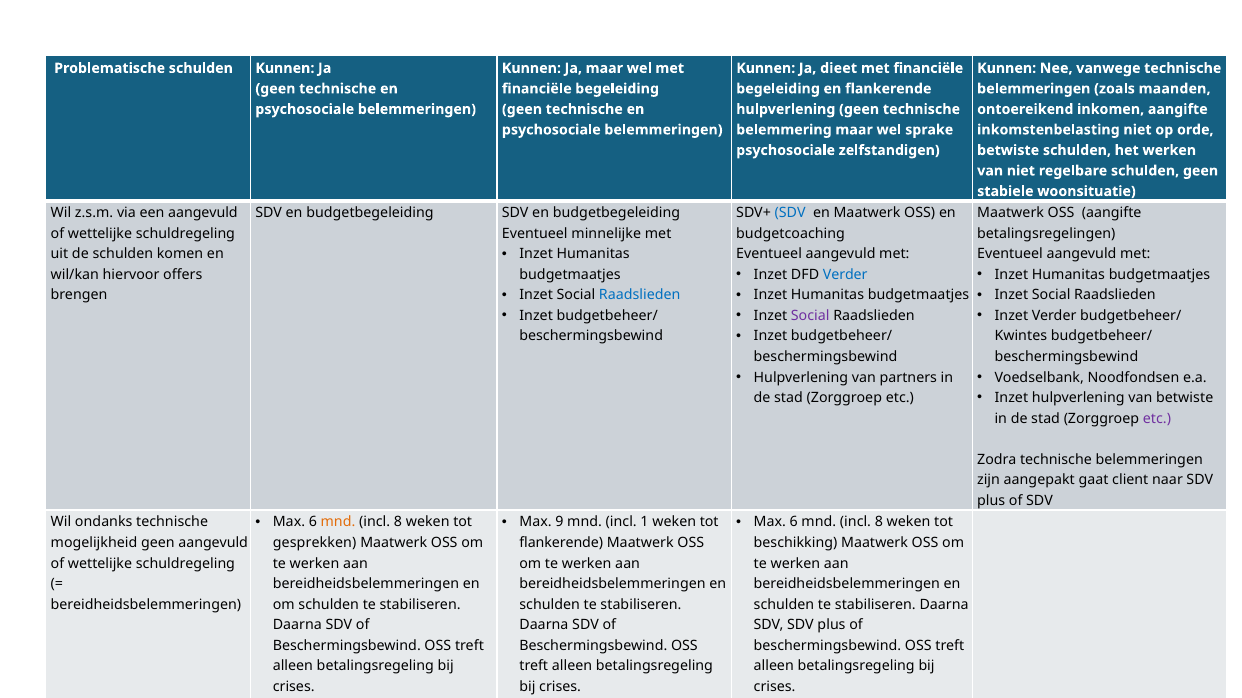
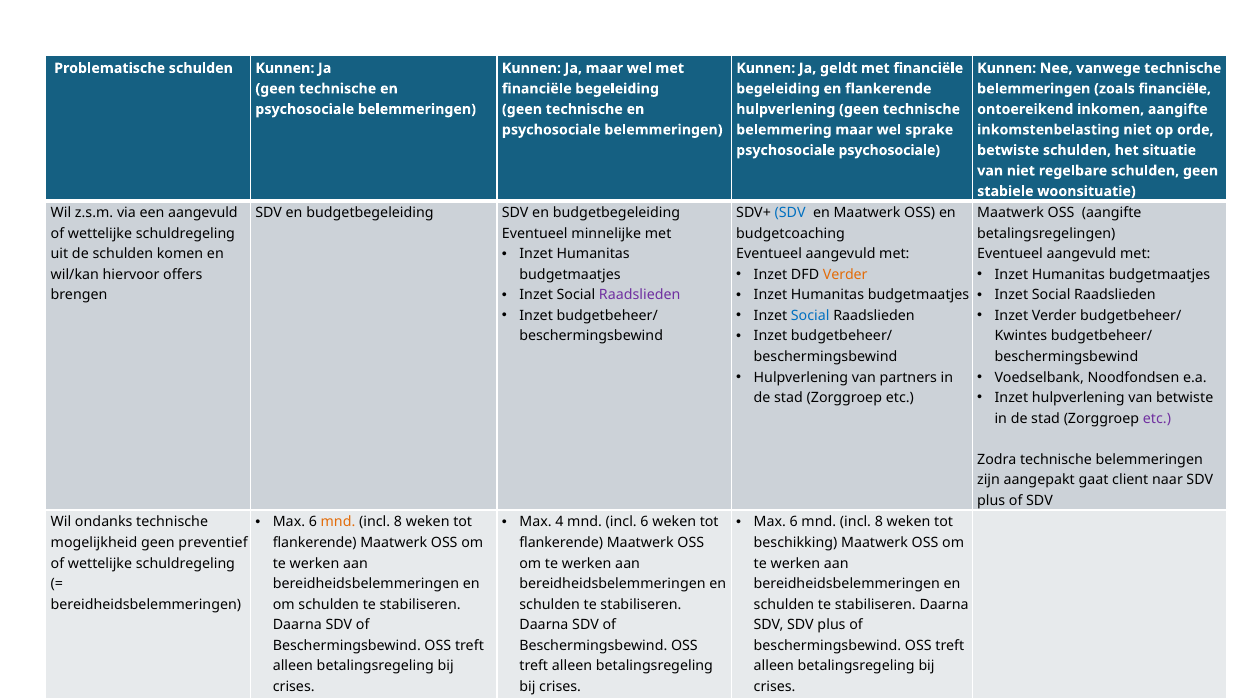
Ja dieet: dieet -> geldt (839, 68)
zoals maanden: maanden -> financiële (1175, 89)
psychosociale zelfstandigen: zelfstandigen -> psychosociale (889, 150)
het werken: werken -> situatie (1169, 150)
Verder colour: blue -> orange (845, 275)
Raadslieden colour: blue -> purple (640, 296)
Social colour: purple -> blue (810, 316)
9: 9 -> 4 (559, 523)
incl 1: 1 -> 6 (645, 523)
geen aangevuld: aangevuld -> preventief (213, 543)
gesprekken: gesprekken -> flankerende (315, 543)
